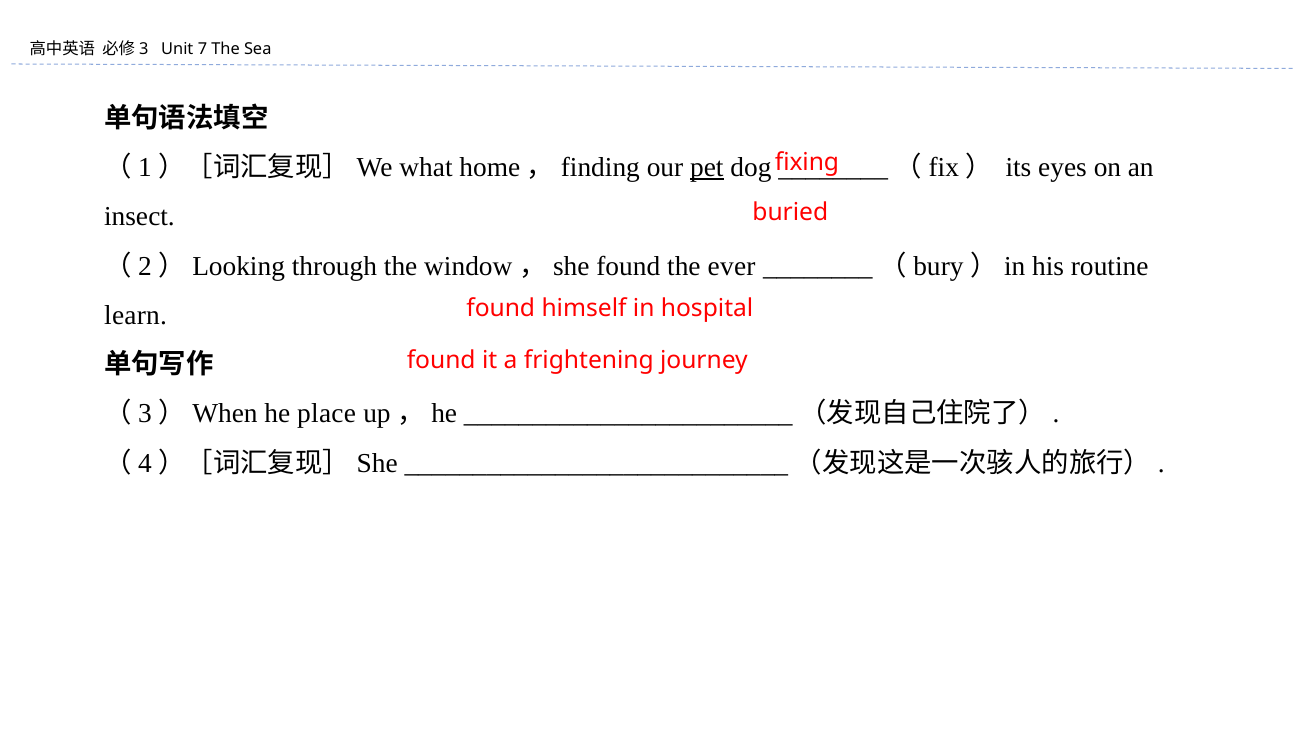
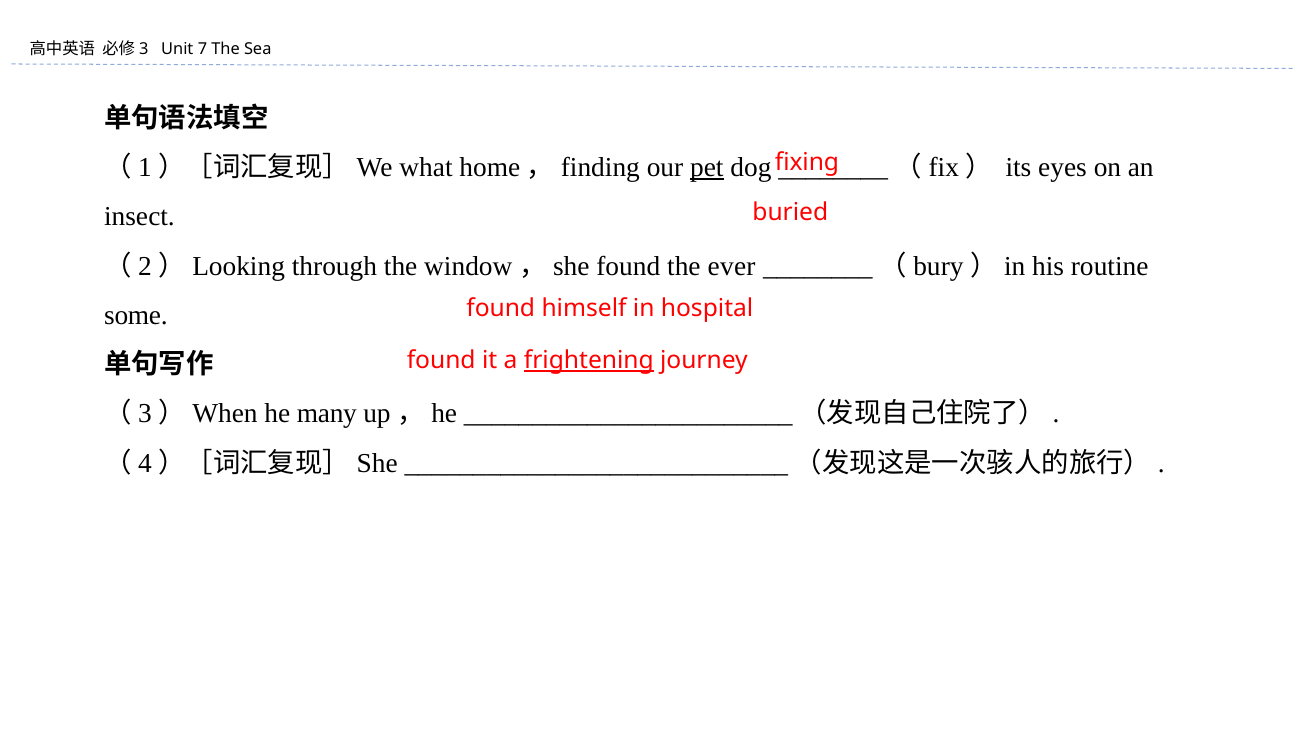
learn: learn -> some (136, 315)
frightening underline: none -> present (589, 360)
place: place -> many (327, 414)
